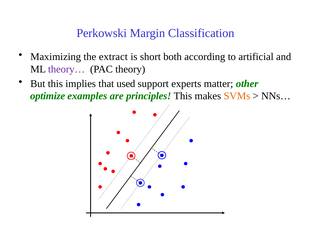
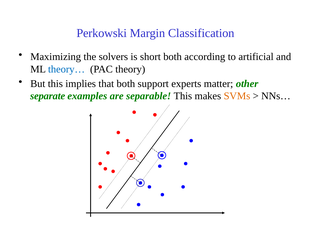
extract: extract -> solvers (113, 57)
theory… colour: purple -> blue (66, 69)
that used: used -> both (126, 84)
optimize: optimize -> separate (48, 96)
principles: principles -> separable (149, 96)
